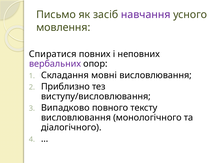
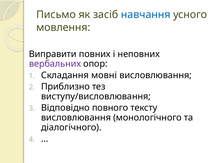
навчання colour: purple -> blue (146, 15)
Спиратися: Спиратися -> Виправити (53, 54)
Випадково: Випадково -> Відповідно (65, 108)
